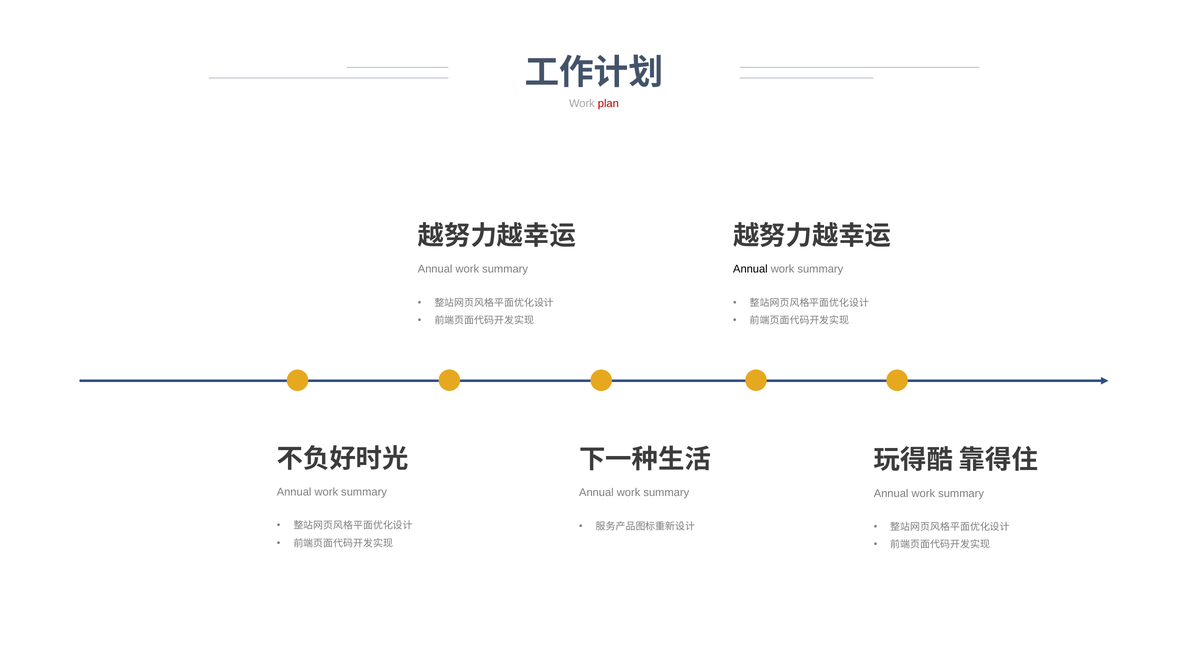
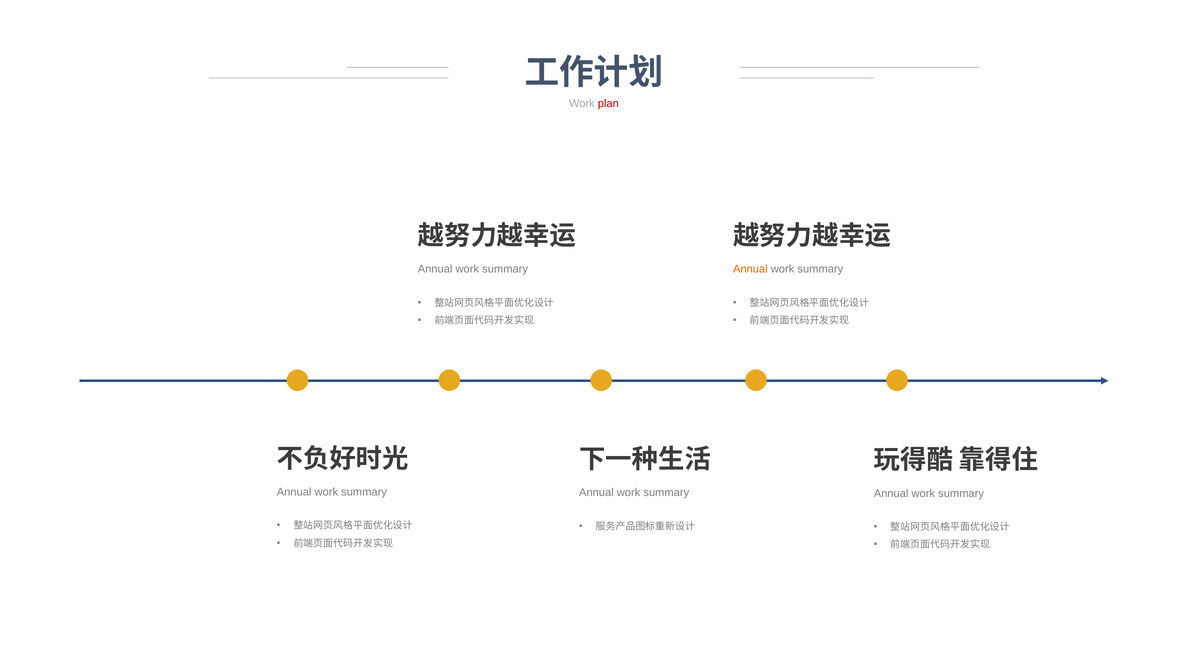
Annual colour: black -> orange (750, 269)
